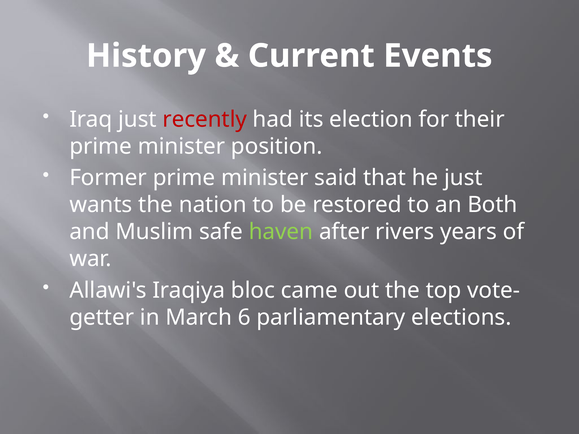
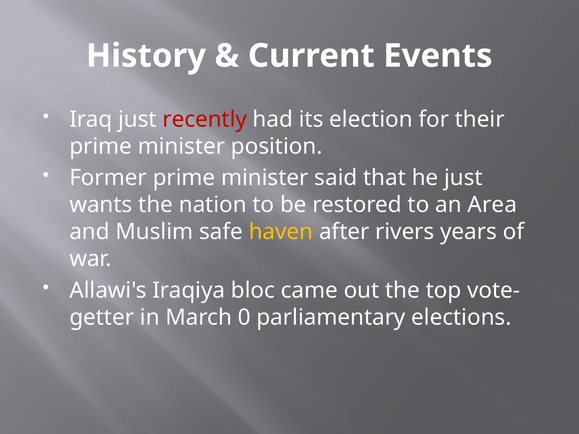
Both: Both -> Area (492, 205)
haven colour: light green -> yellow (281, 232)
6: 6 -> 0 (244, 318)
